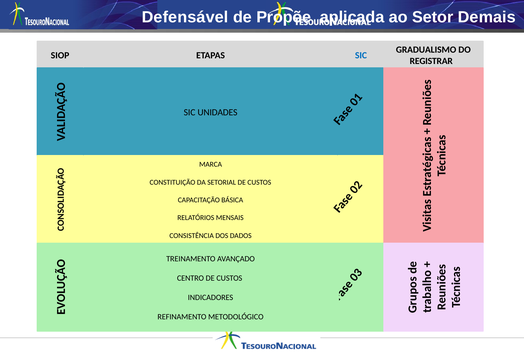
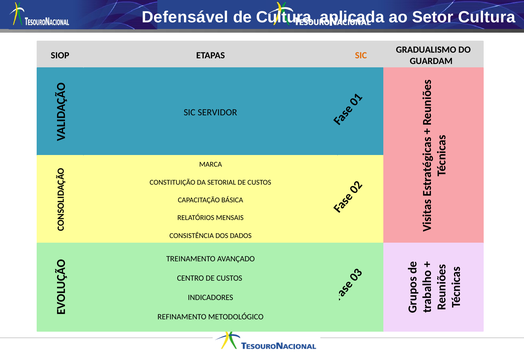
de Propõe: Propõe -> Cultura (284, 17)
Setor Demais: Demais -> Cultura (487, 17)
SIC colour: blue -> orange (361, 55)
REGISTRAR: REGISTRAR -> GUARDAM (431, 61)
UNIDADES: UNIDADES -> SERVIDOR (217, 112)
